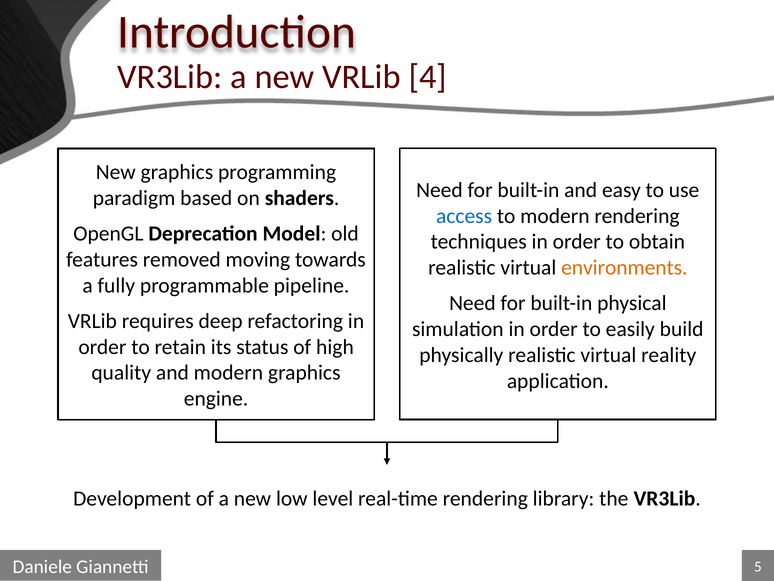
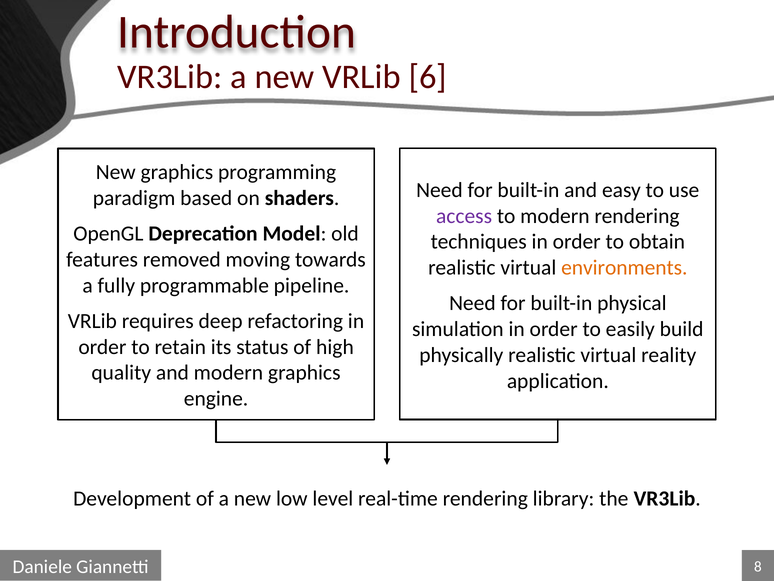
4: 4 -> 6 (428, 77)
access colour: blue -> purple (464, 216)
5: 5 -> 8 (758, 566)
